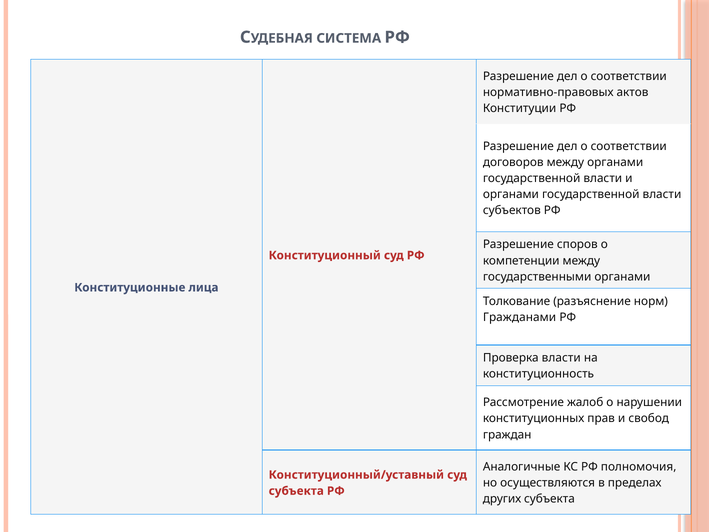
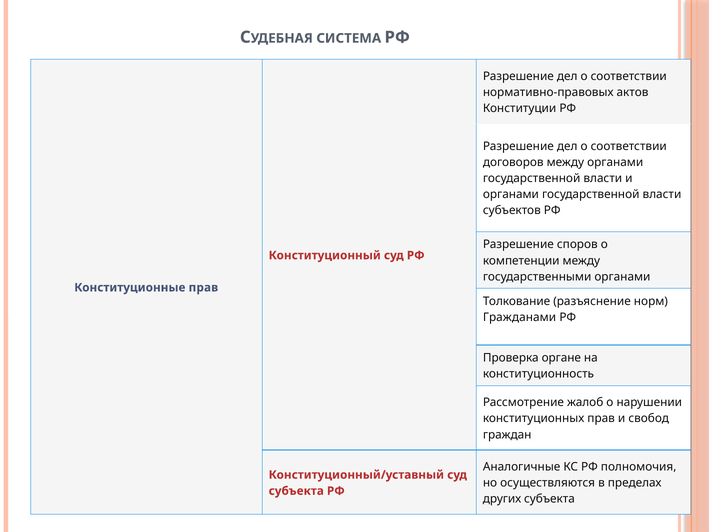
Конституционные лица: лица -> прав (203, 287)
Проверка власти: власти -> органе (561, 358)
